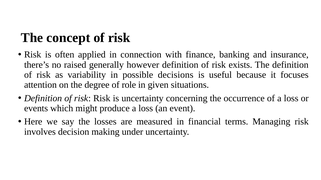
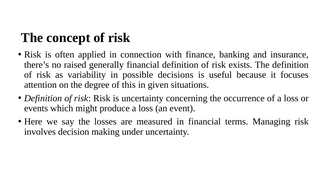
generally however: however -> financial (143, 65)
role: role -> this (129, 85)
